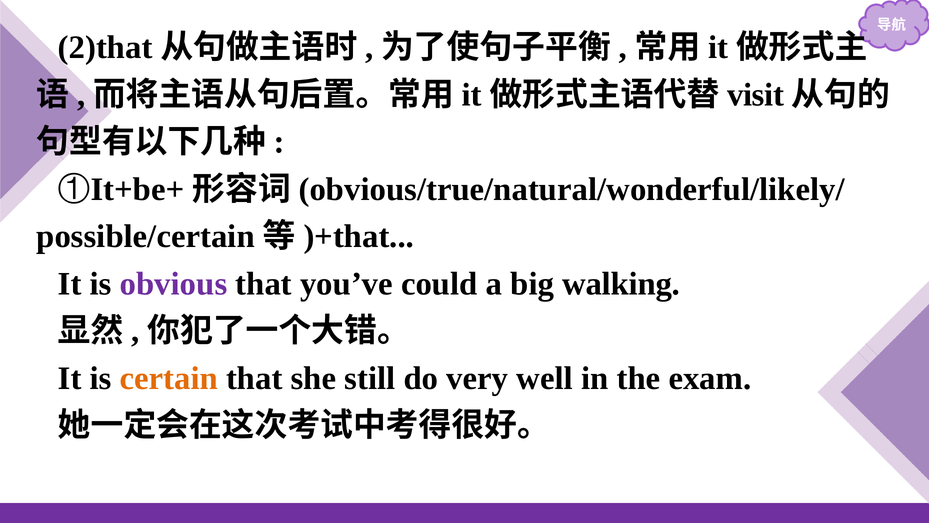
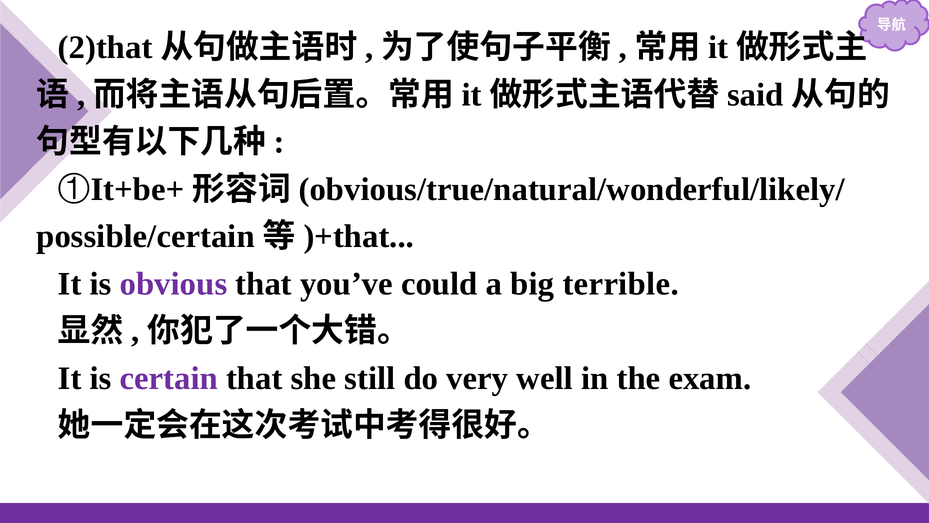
visit: visit -> said (755, 95)
walking: walking -> terrible (621, 284)
certain colour: orange -> purple (169, 378)
